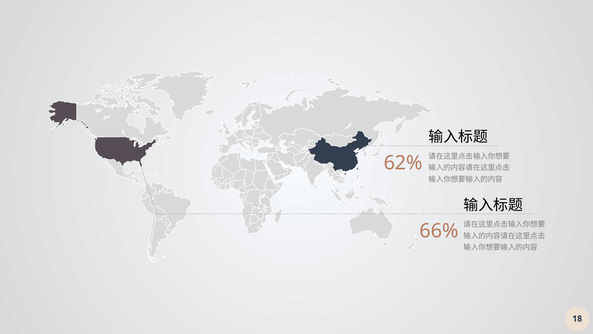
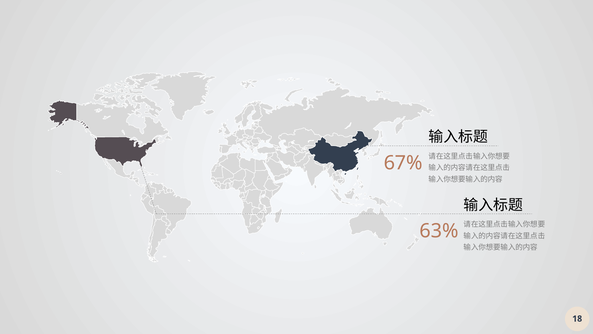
62%: 62% -> 67% (403, 163)
66%: 66% -> 63% (439, 231)
